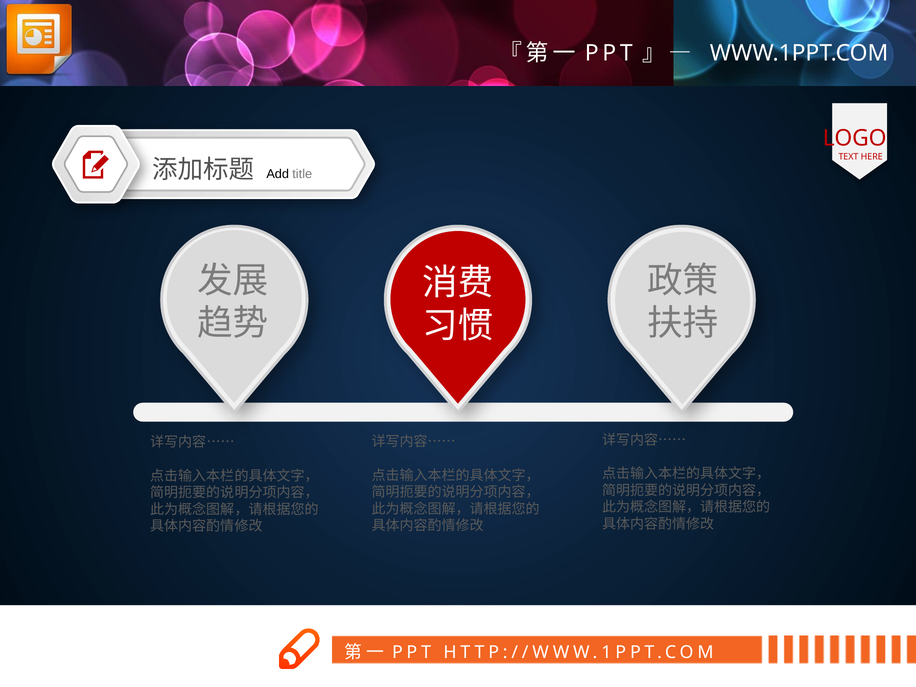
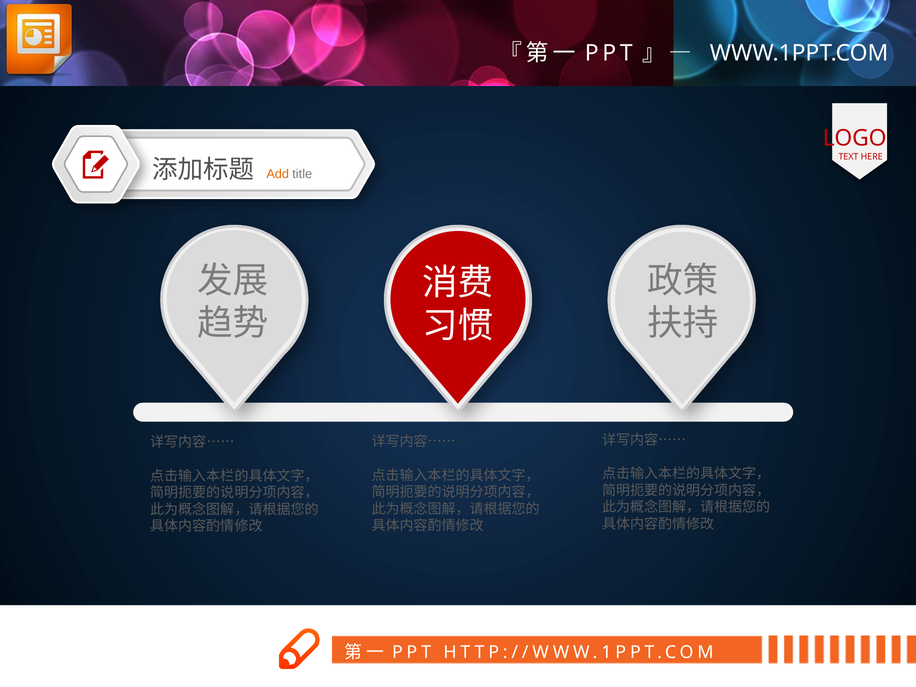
Add colour: black -> orange (278, 174)
